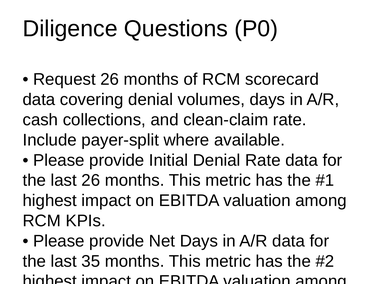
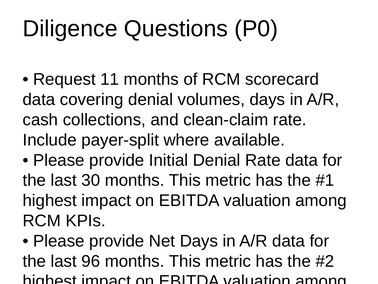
Request 26: 26 -> 11 (110, 79)
last 26: 26 -> 30 (91, 180)
35: 35 -> 96 (91, 261)
